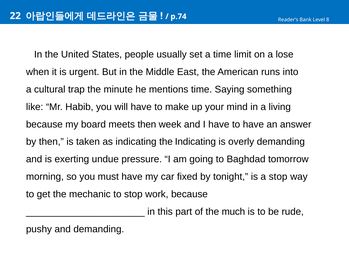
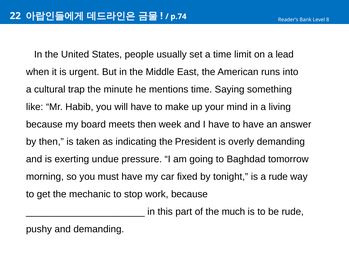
lose: lose -> lead (285, 54)
the Indicating: Indicating -> President (195, 142)
a stop: stop -> rude (278, 177)
